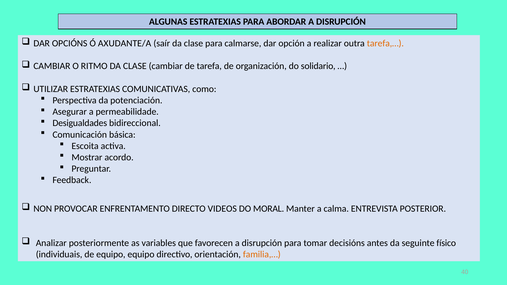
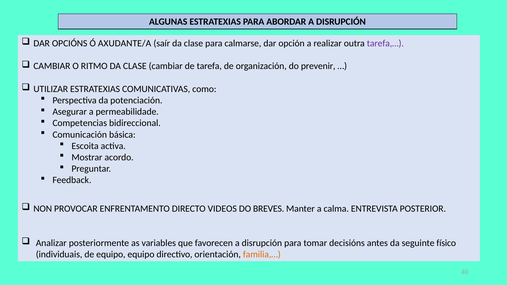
tarefa,… colour: orange -> purple (385, 43)
solidario: solidario -> prevenir (318, 66)
Desigualdades: Desigualdades -> Competencias (80, 123)
MORAL: MORAL -> BREVES (269, 209)
